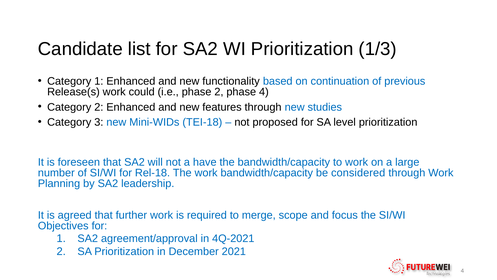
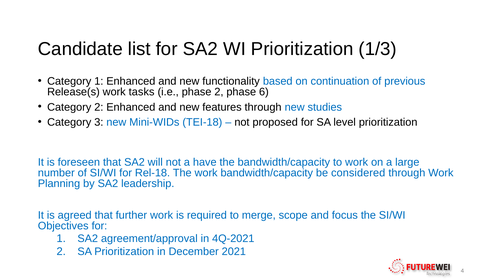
could: could -> tasks (142, 92)
phase 4: 4 -> 6 (264, 92)
